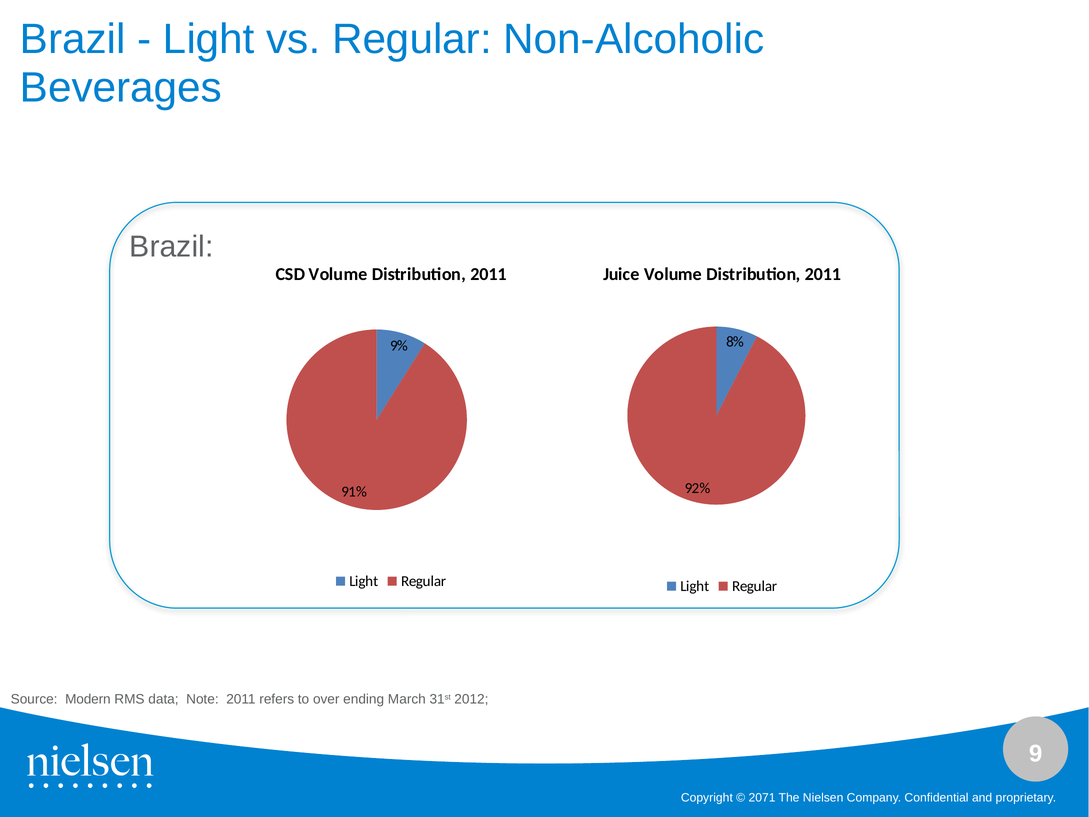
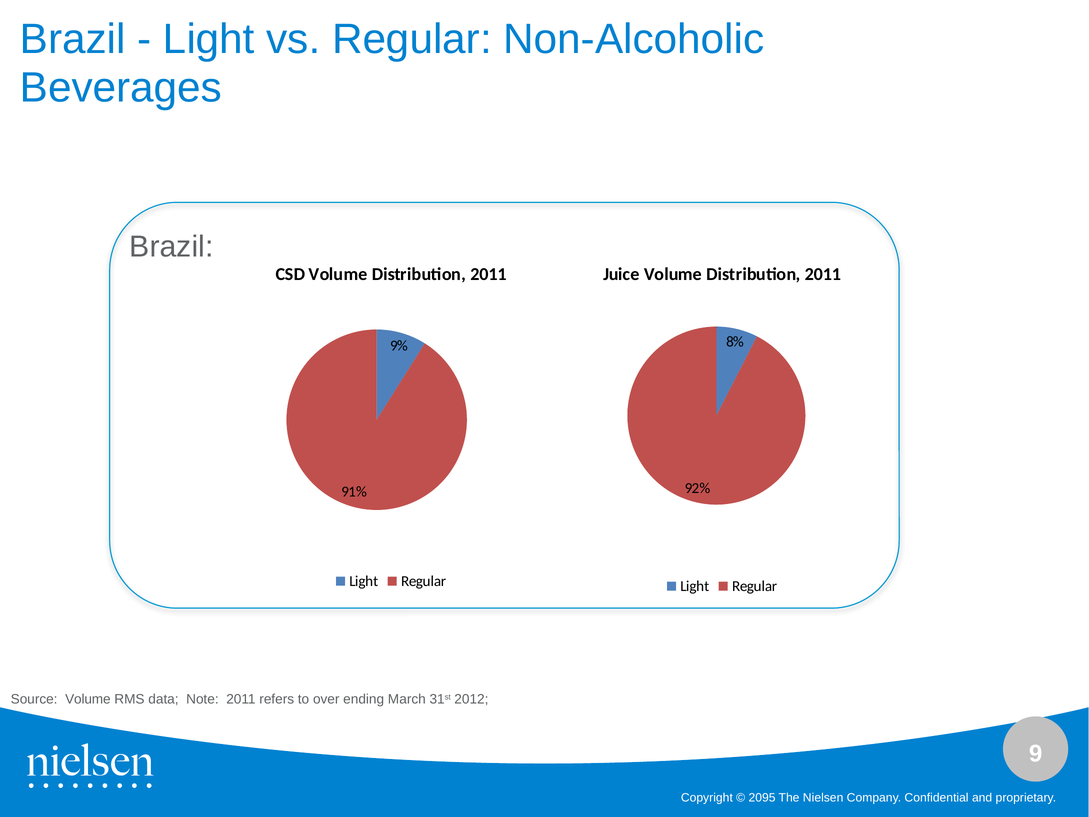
Source Modern: Modern -> Volume (88, 699)
2071: 2071 -> 2095 (762, 798)
